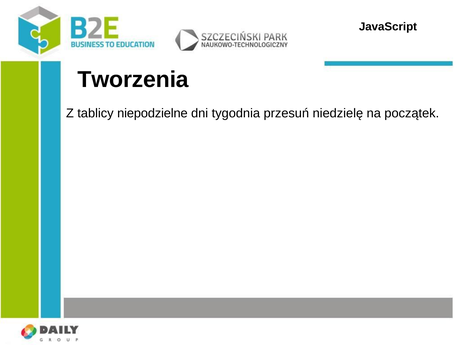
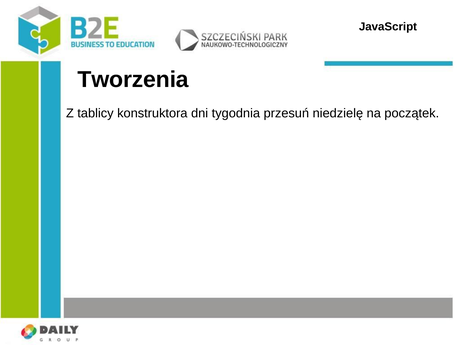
niepodzielne: niepodzielne -> konstruktora (152, 113)
